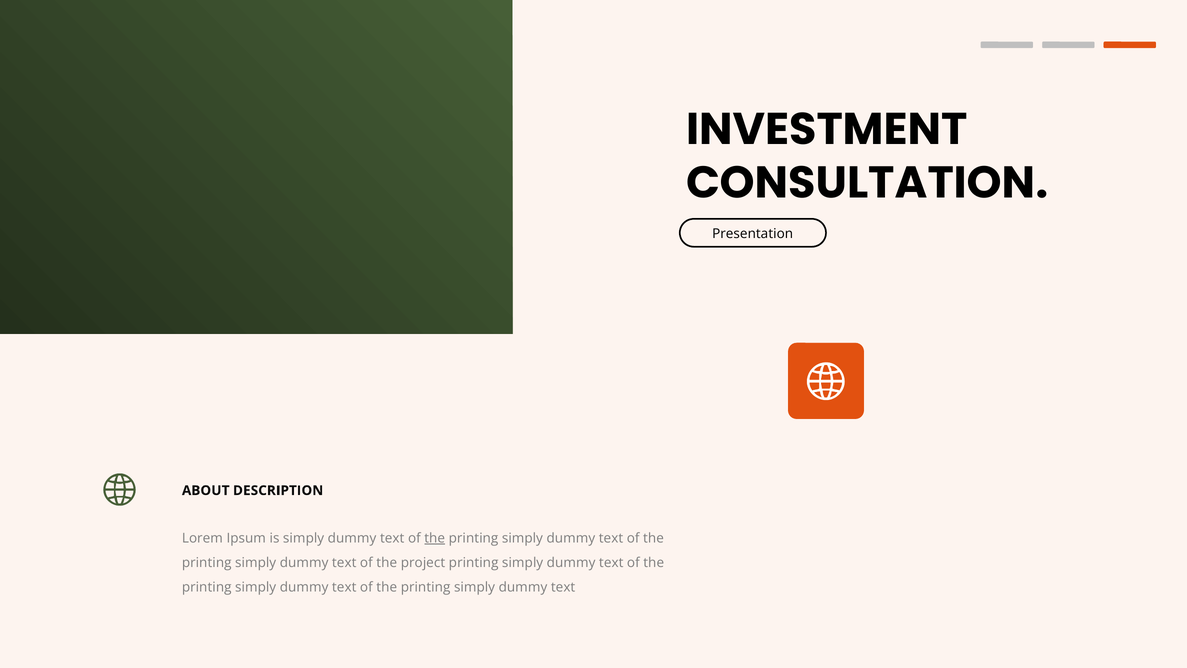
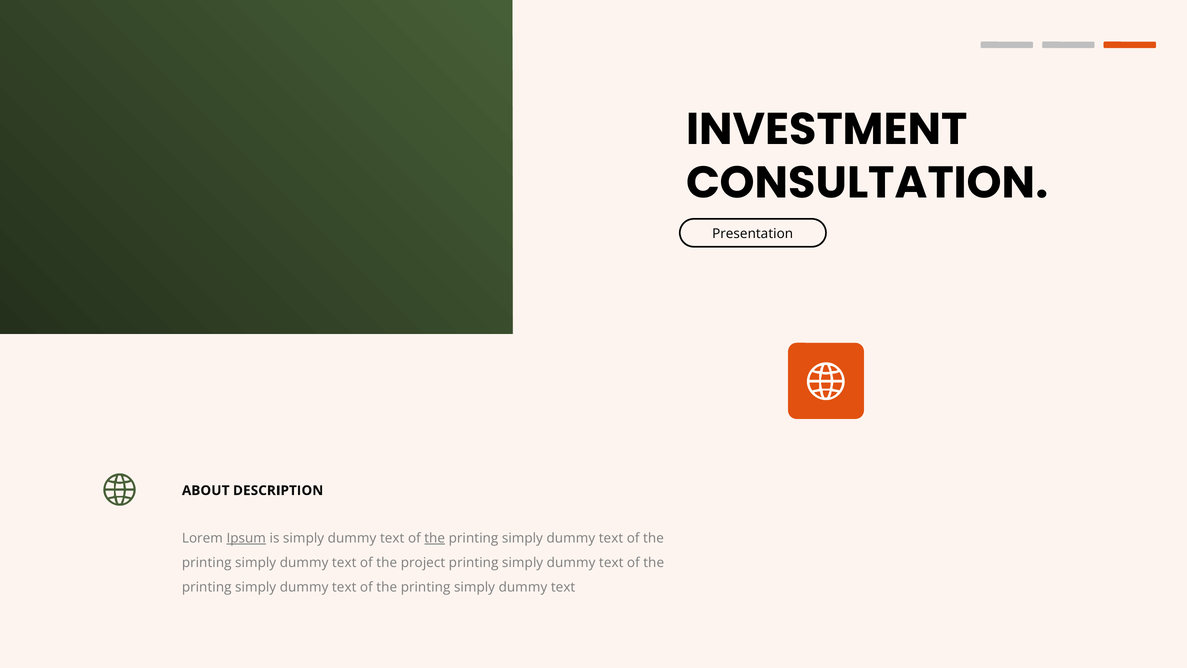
Ipsum underline: none -> present (246, 538)
